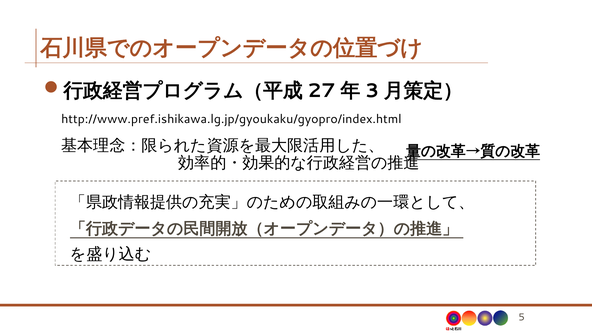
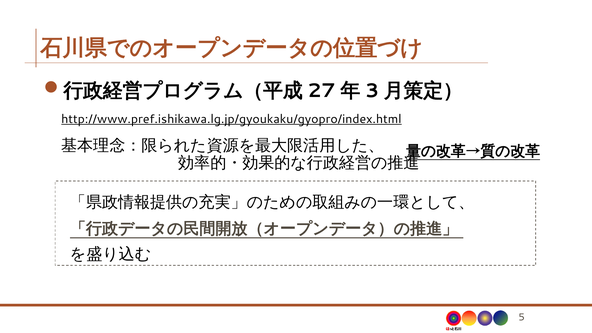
http://www.pref.ishikawa.lg.jp/gyoukaku/gyopro/index.html underline: none -> present (231, 119)
